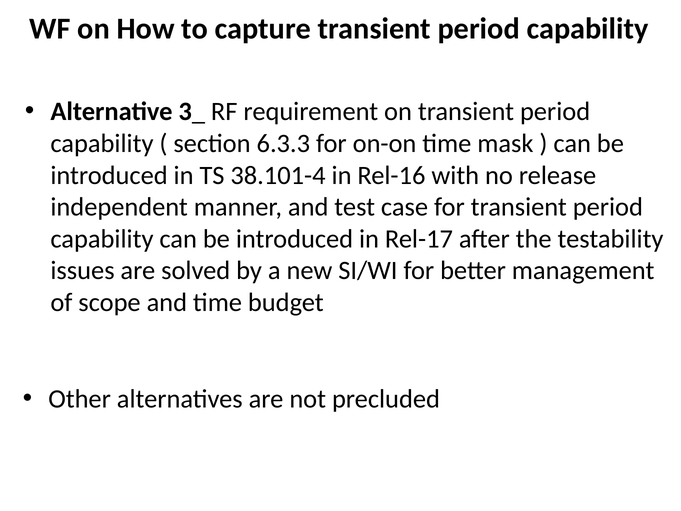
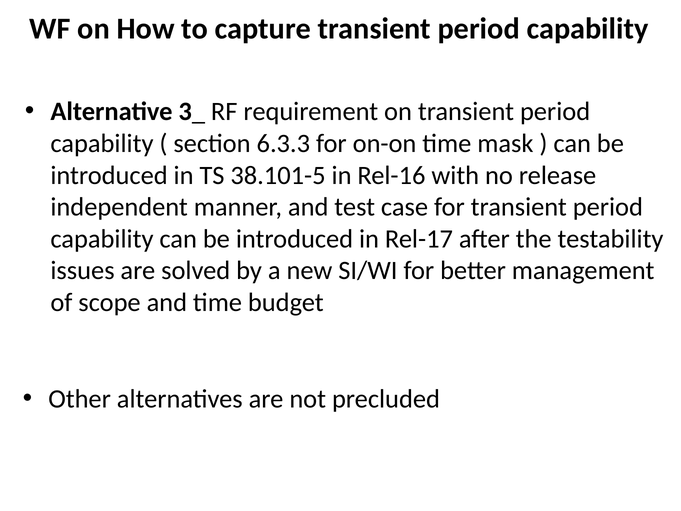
38.101-4: 38.101-4 -> 38.101-5 (278, 175)
